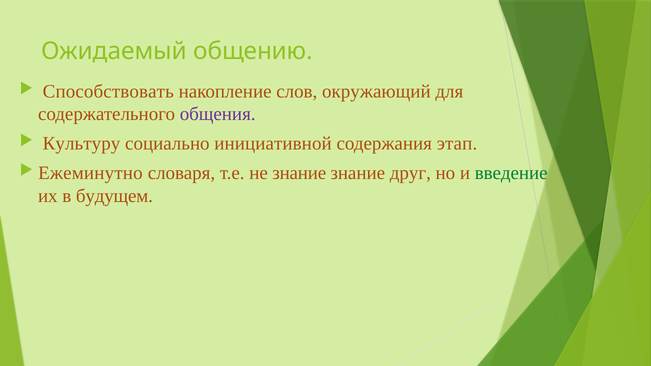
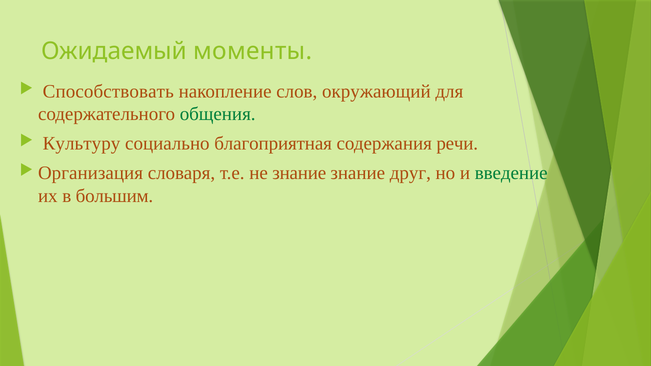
общению: общению -> моменты (253, 51)
общения colour: purple -> green (218, 114)
инициативной: инициативной -> благоприятная (273, 144)
этап: этап -> речи (457, 144)
Ежеминутно: Ежеминутно -> Организация (90, 173)
будущем: будущем -> большим (114, 196)
